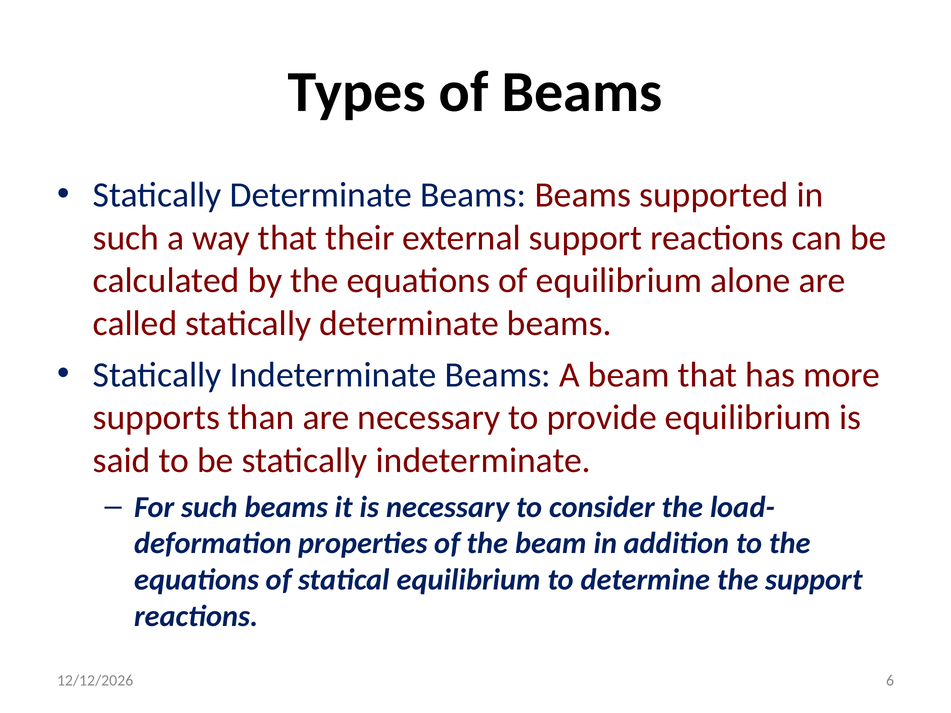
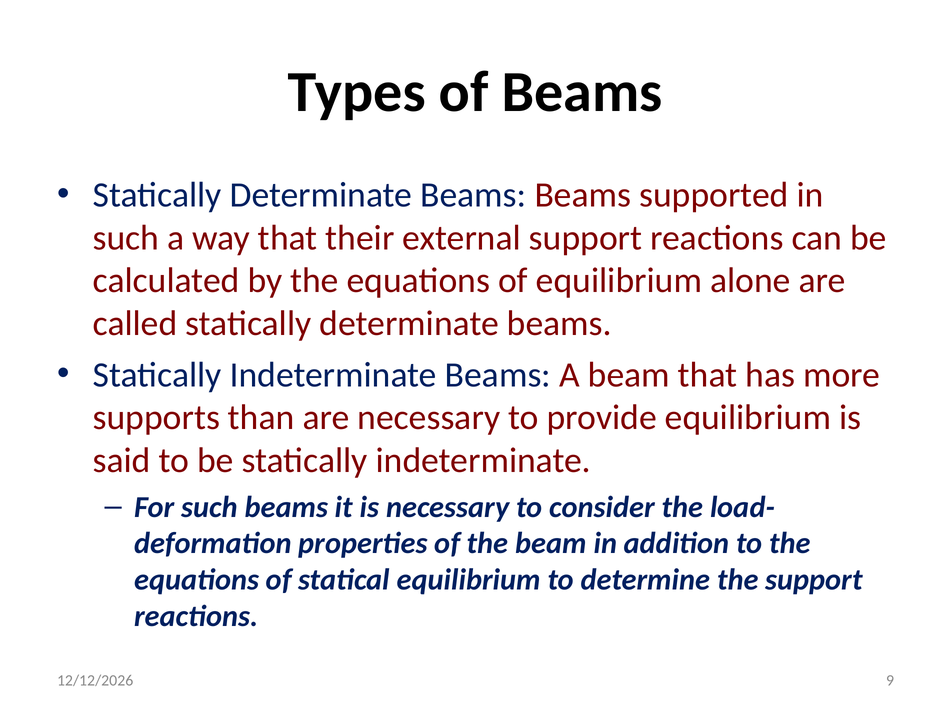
6: 6 -> 9 (890, 681)
